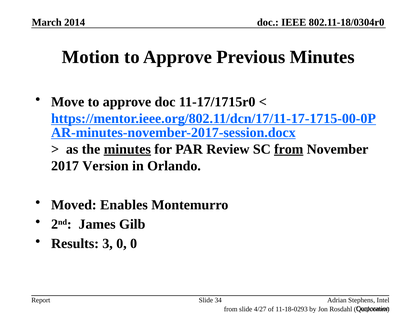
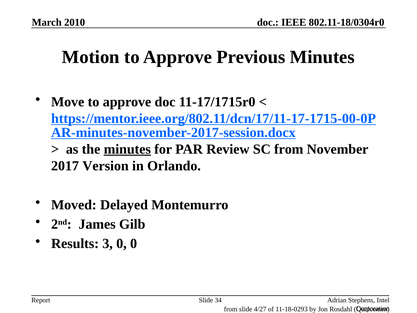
2014: 2014 -> 2010 (75, 22)
from underline: present -> none (289, 149)
Enables: Enables -> Delayed (124, 205)
